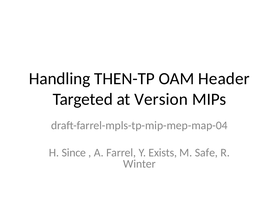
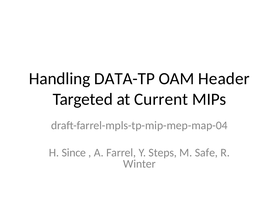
THEN-TP: THEN-TP -> DATA-TP (125, 78)
Version: Version -> Current (161, 99)
Exists: Exists -> Steps (163, 152)
